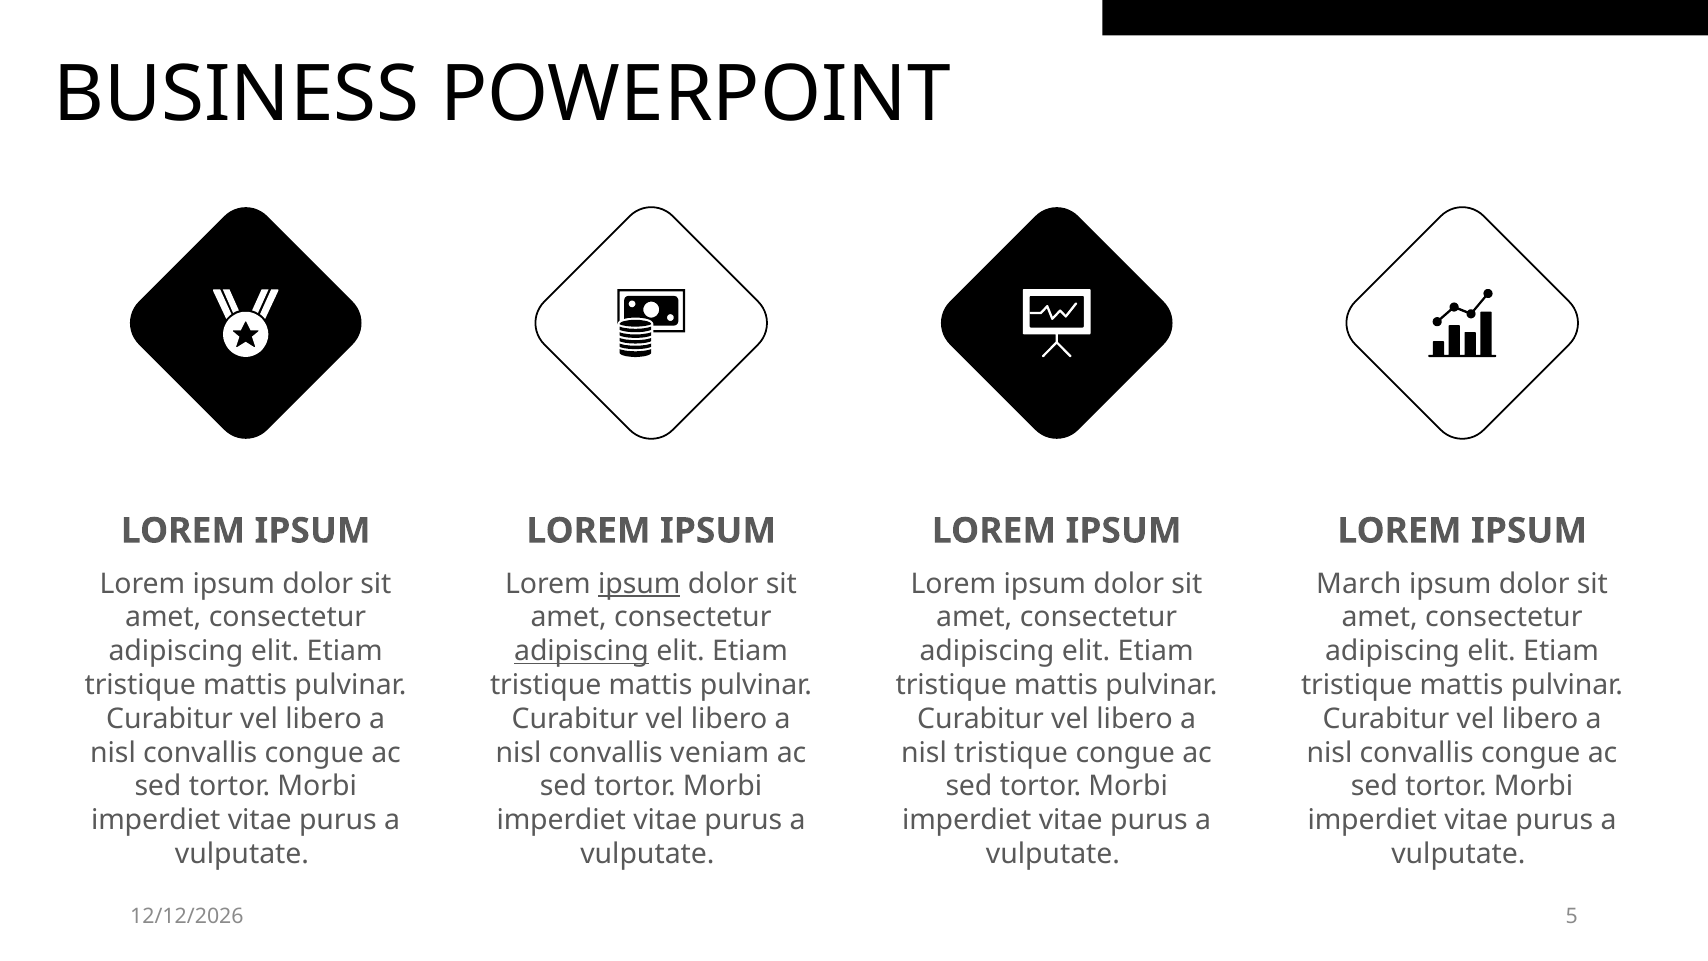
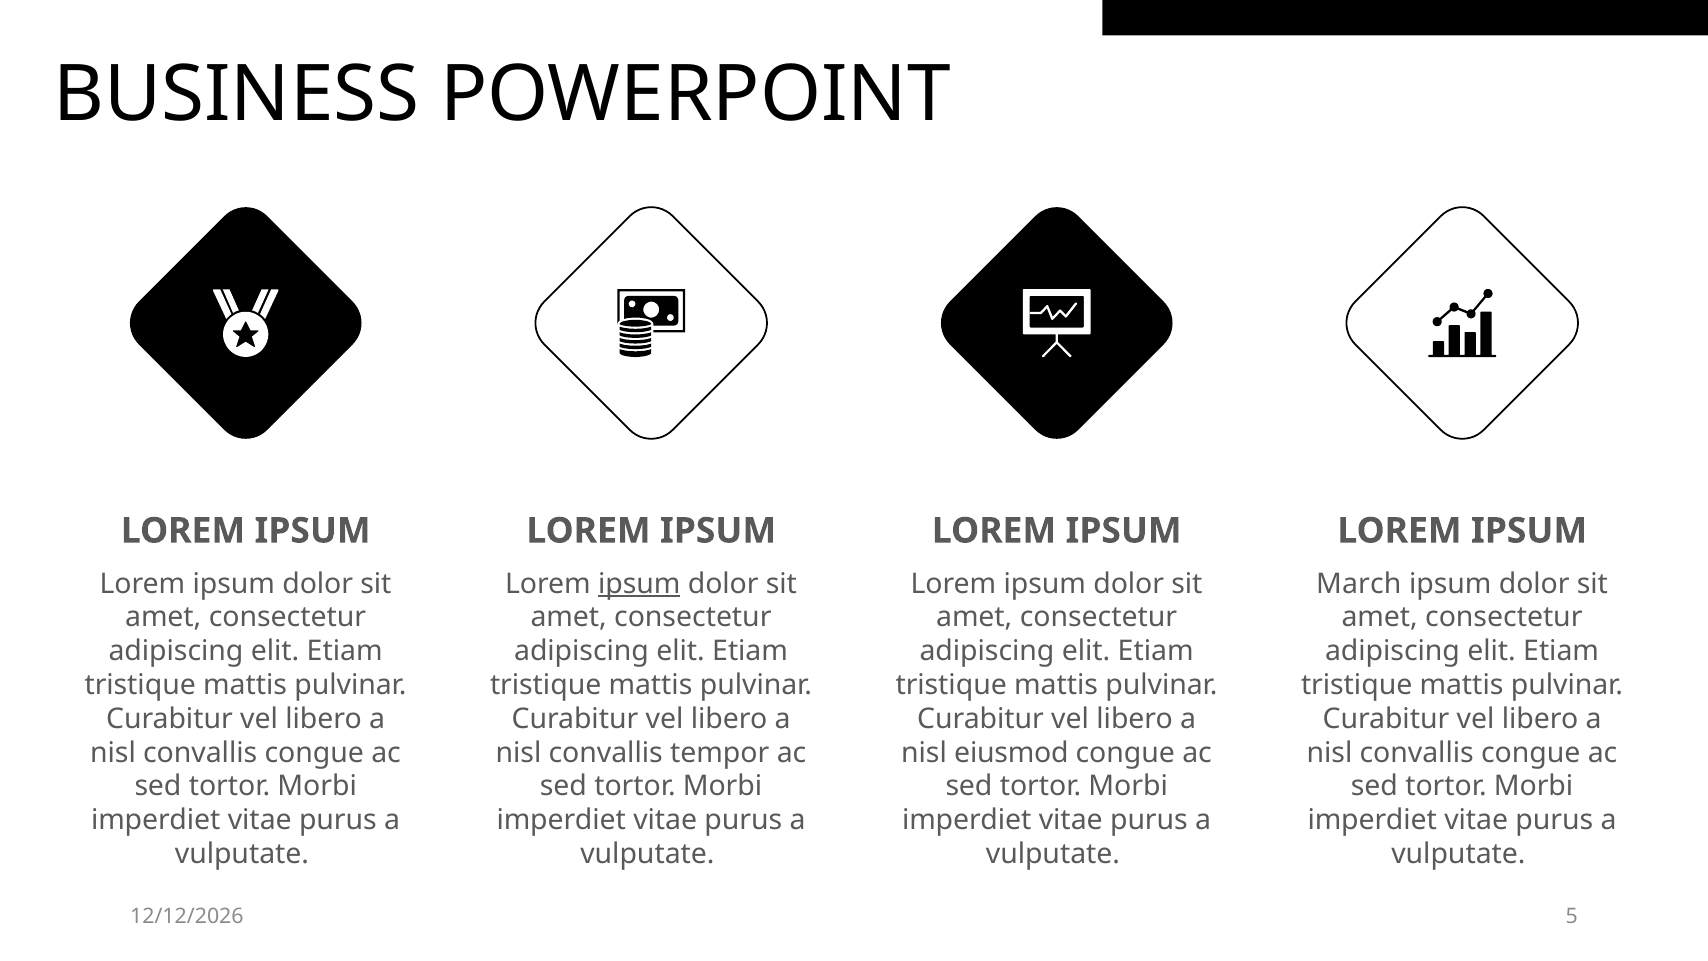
adipiscing underline: present -> none (582, 651)
veniam: veniam -> tempor (720, 753)
nisl tristique: tristique -> eiusmod (1011, 753)
